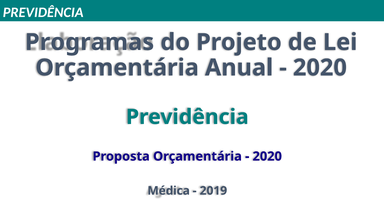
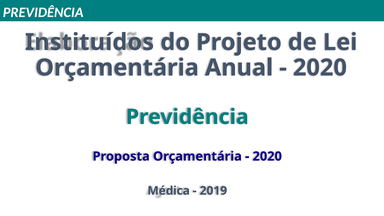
Programas: Programas -> Instituídos (90, 42)
